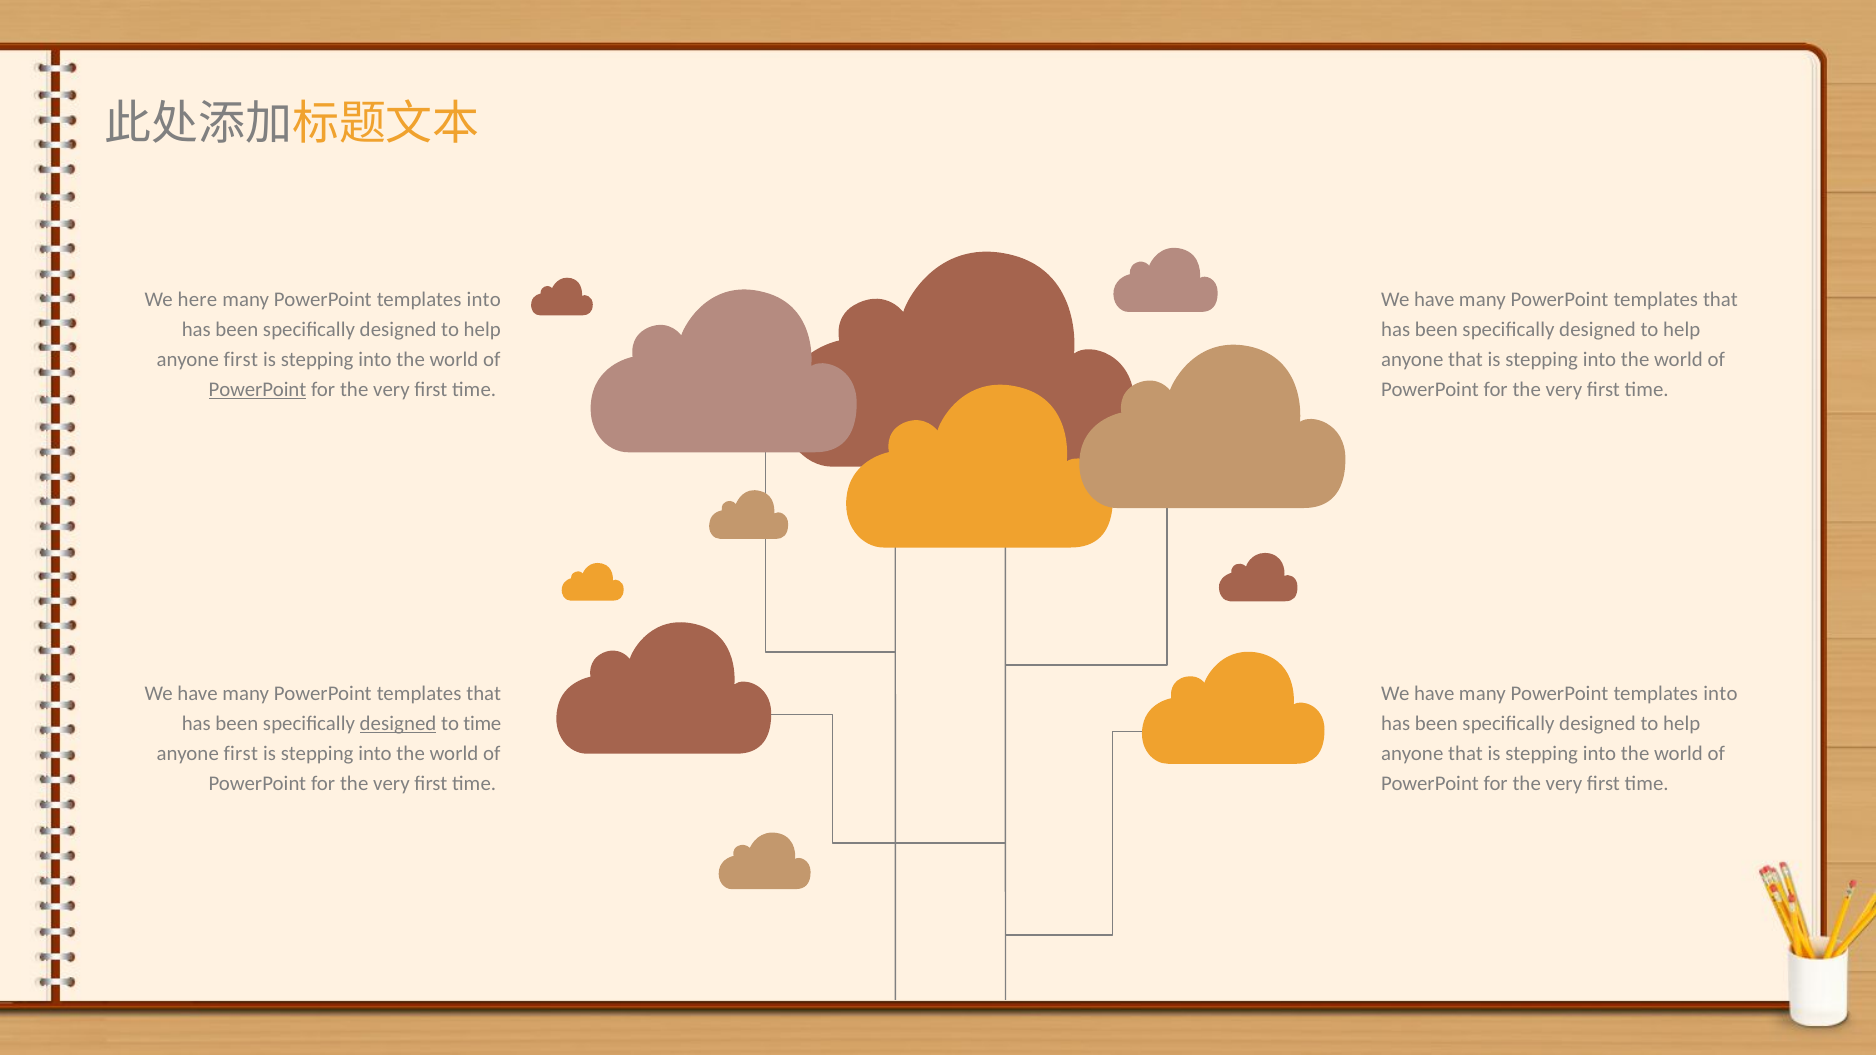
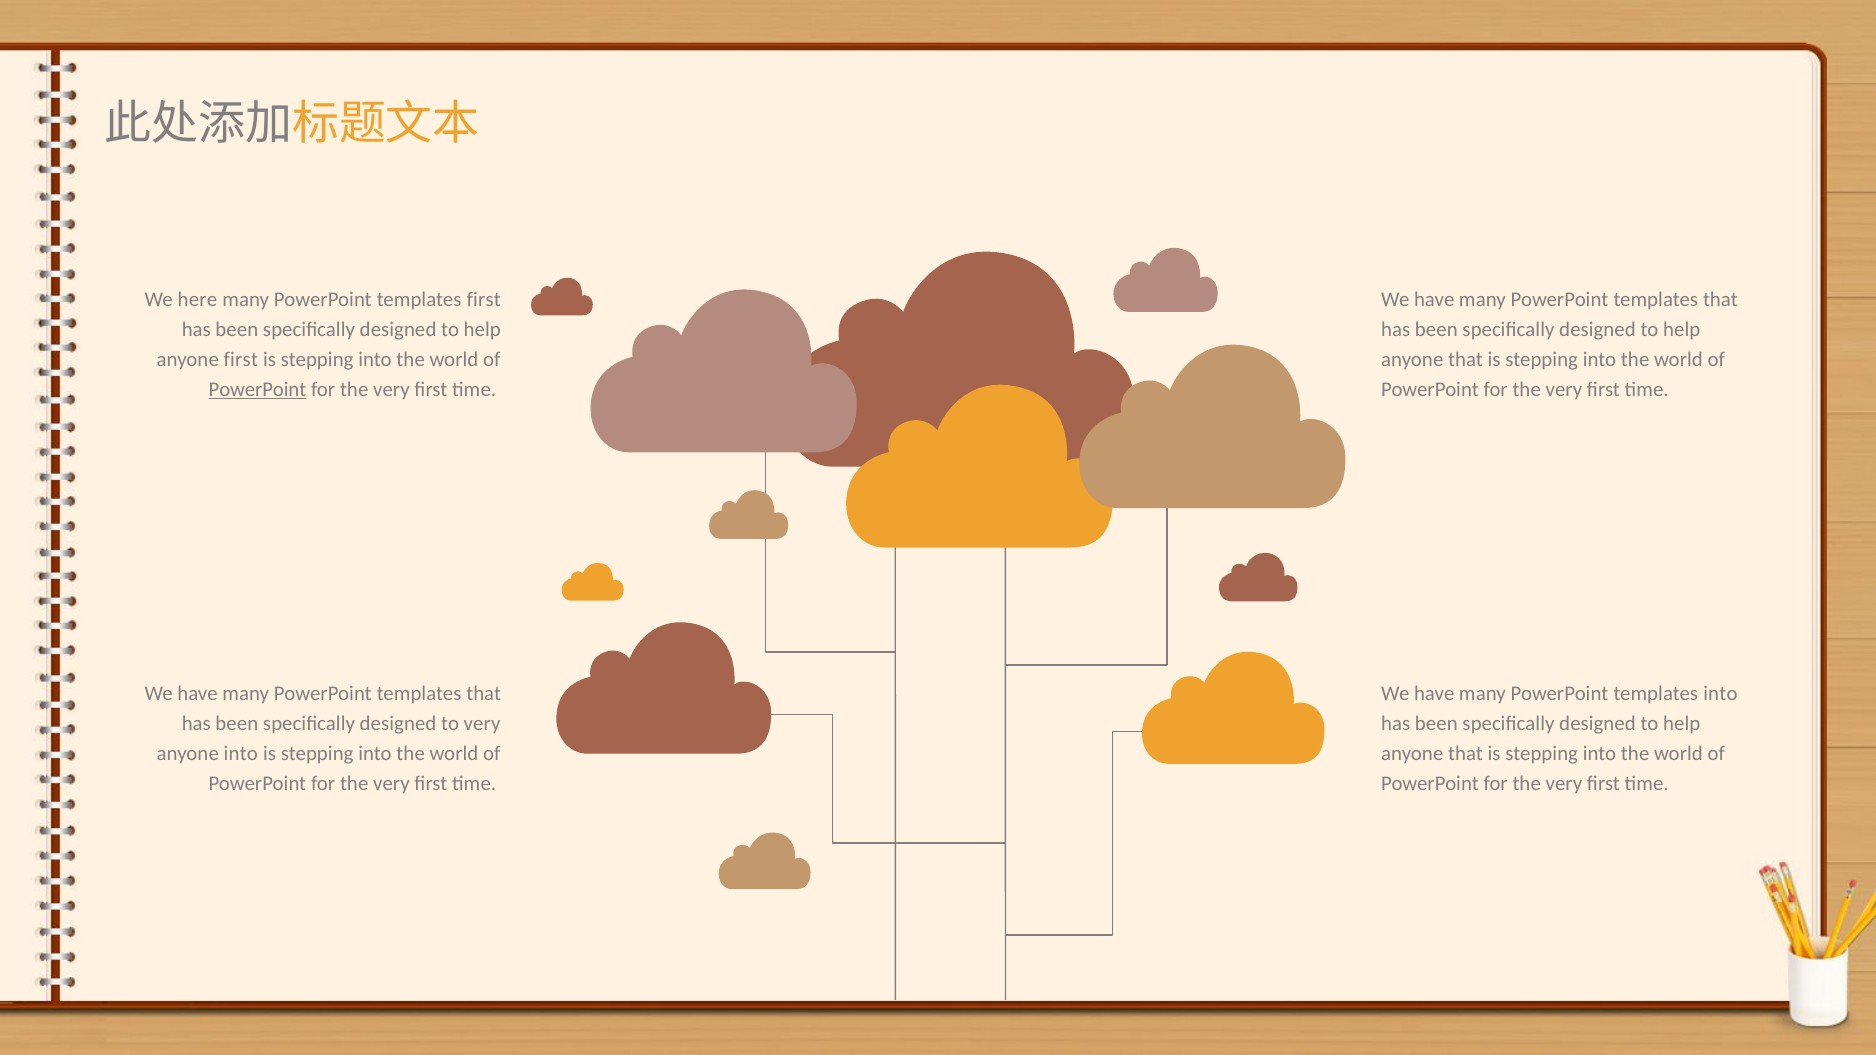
into: into -> first (484, 300)
designed underline: present -> none (398, 724)
to time: time -> very (482, 724)
first: first -> into (241, 754)
